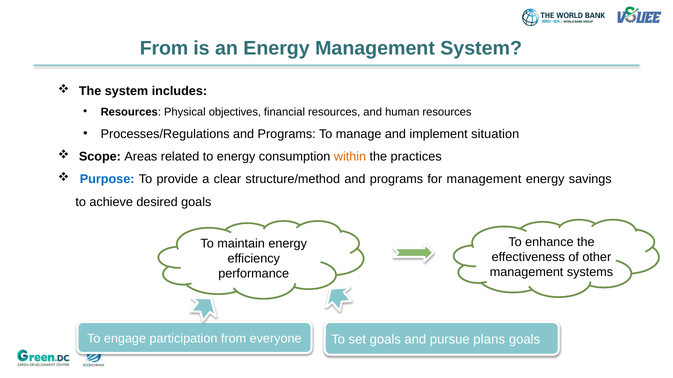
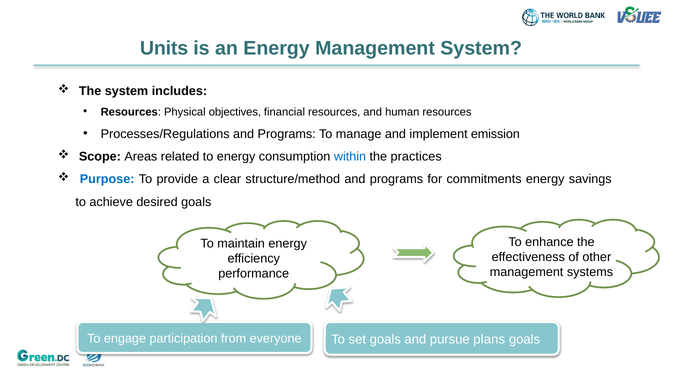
From: From -> Units (164, 48)
situation: situation -> emission (495, 134)
within colour: orange -> blue (350, 157)
for management: management -> commitments (484, 180)
